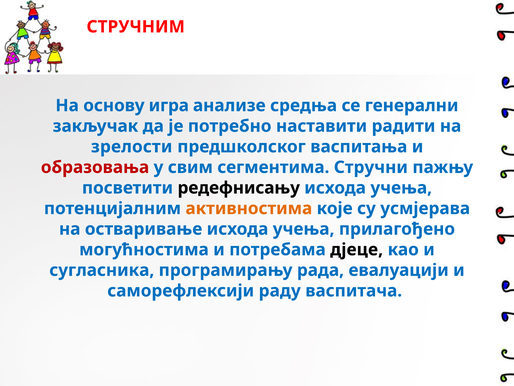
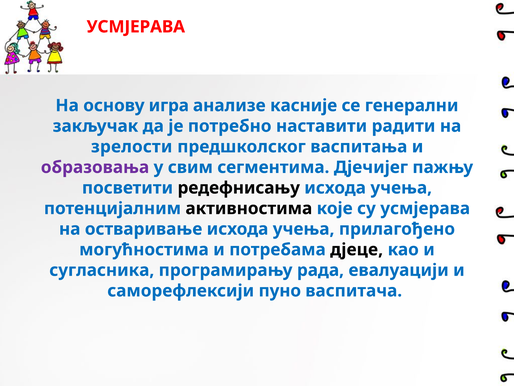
СТРУЧНИМ: СТРУЧНИМ -> УСМЈЕРАВА (136, 27)
средња: средња -> касније (304, 105)
образовања colour: red -> purple (95, 167)
Стручни: Стручни -> Дјечијег (371, 167)
активностима colour: orange -> black (249, 208)
раду: раду -> пуно (280, 290)
